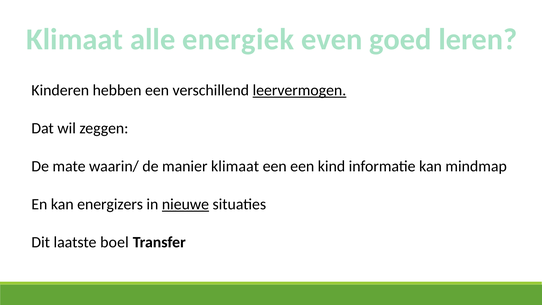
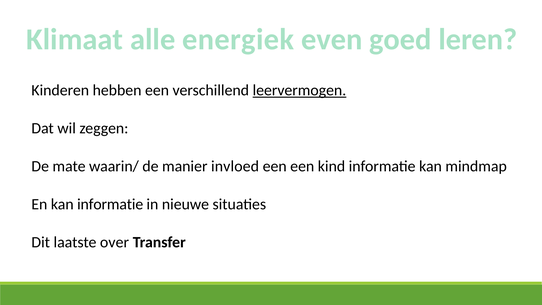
manier klimaat: klimaat -> invloed (235, 166)
kan energizers: energizers -> informatie (110, 204)
nieuwe underline: present -> none (185, 204)
boel: boel -> over (115, 242)
